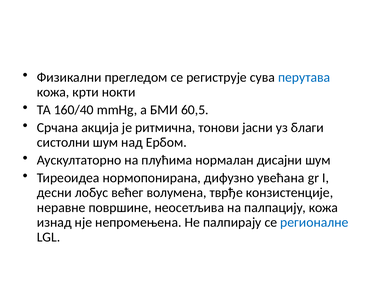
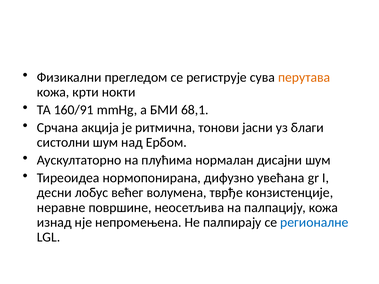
перутава colour: blue -> orange (304, 77)
160/40: 160/40 -> 160/91 (74, 110)
60,5: 60,5 -> 68,1 (195, 110)
